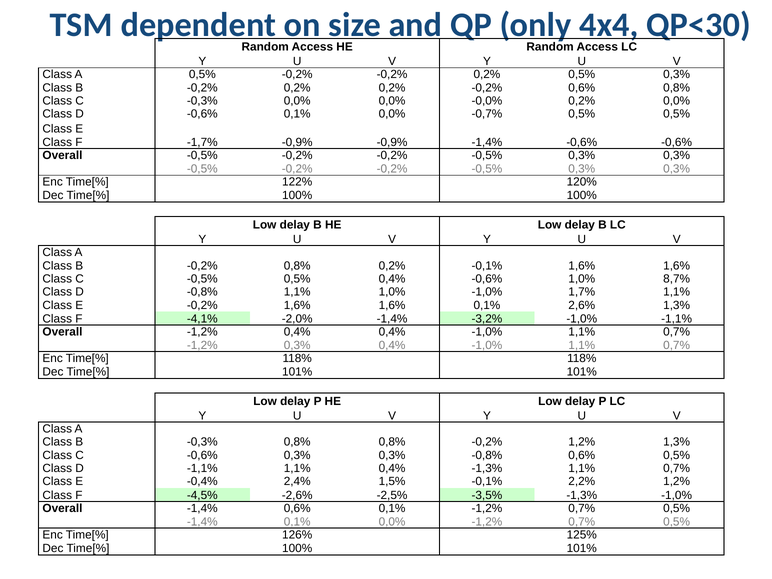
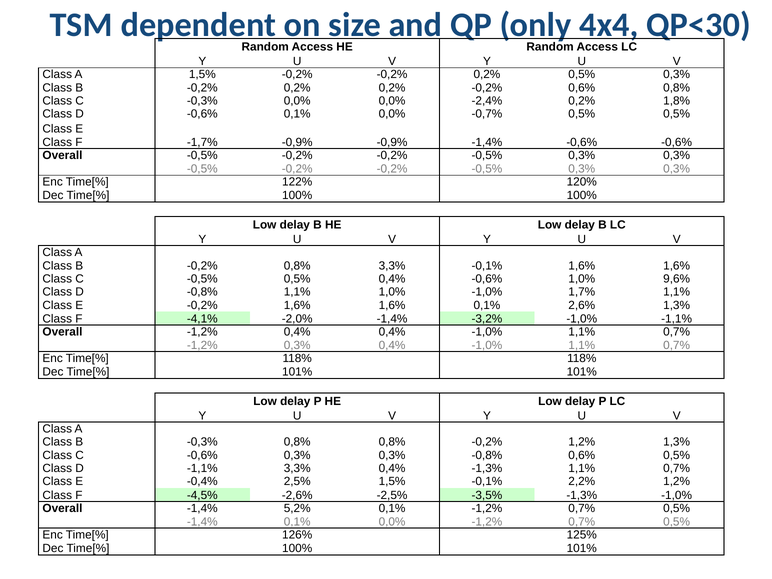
A 0,5%: 0,5% -> 1,5% (202, 75)
-0,0%: -0,0% -> -2,4% (487, 101)
0,2% 0,0%: 0,0% -> 1,8% (677, 101)
0,8% 0,2%: 0,2% -> 3,3% (392, 266)
8,7%: 8,7% -> 9,6% (677, 279)
-1,1% 1,1%: 1,1% -> 3,3% (297, 468)
2,4%: 2,4% -> 2,5% (297, 482)
-1,4% 0,6%: 0,6% -> 5,2% (297, 508)
